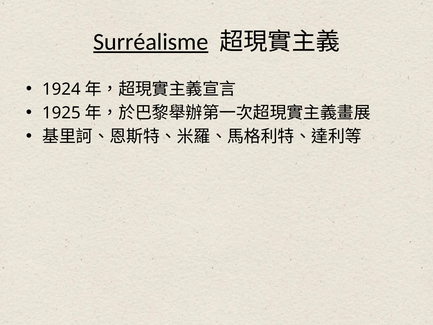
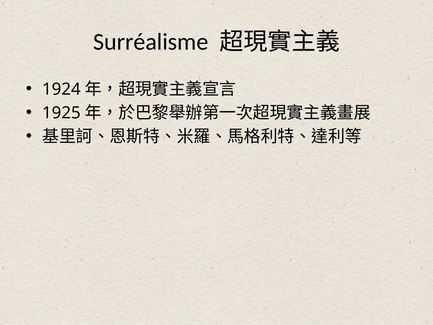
Surréalisme underline: present -> none (151, 42)
